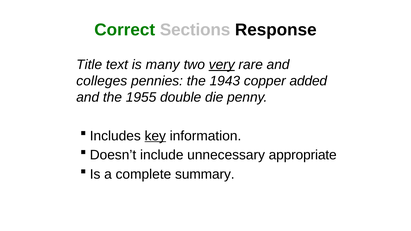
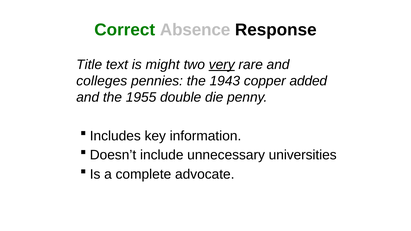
Sections: Sections -> Absence (195, 30)
many: many -> might (163, 65)
key underline: present -> none (155, 136)
appropriate: appropriate -> universities (303, 155)
summary: summary -> advocate (205, 174)
